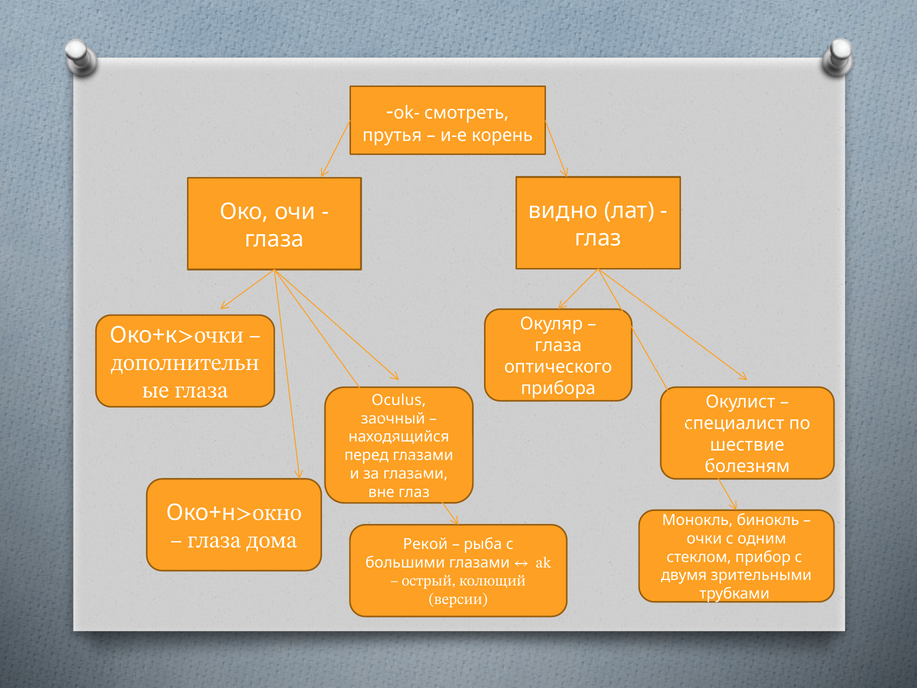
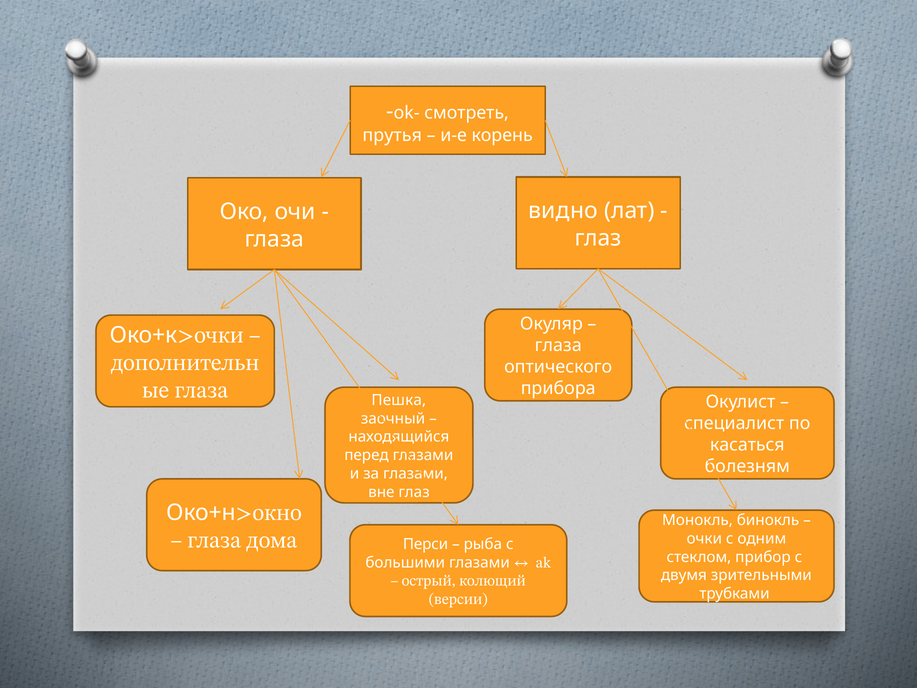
Oculus: Oculus -> Пешка (399, 400)
шествие: шествие -> касаться (747, 445)
Рекой: Рекой -> Перси (426, 544)
